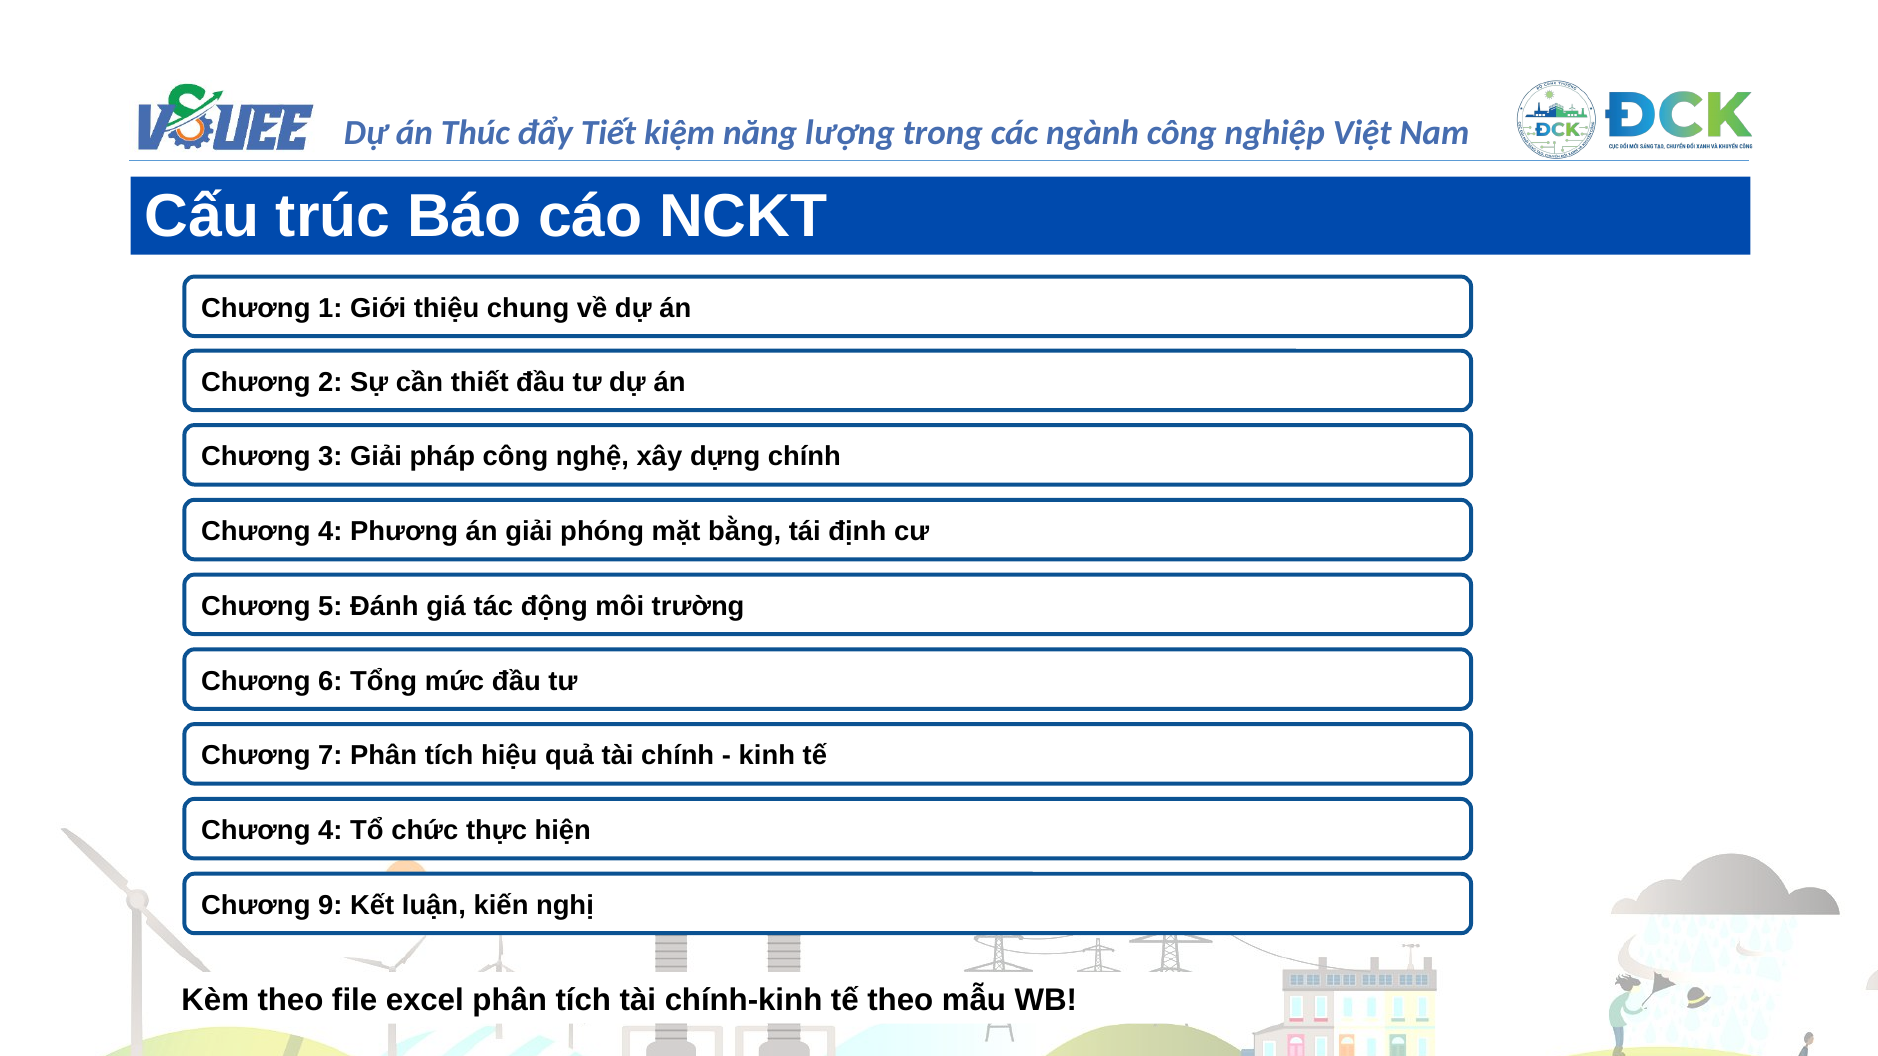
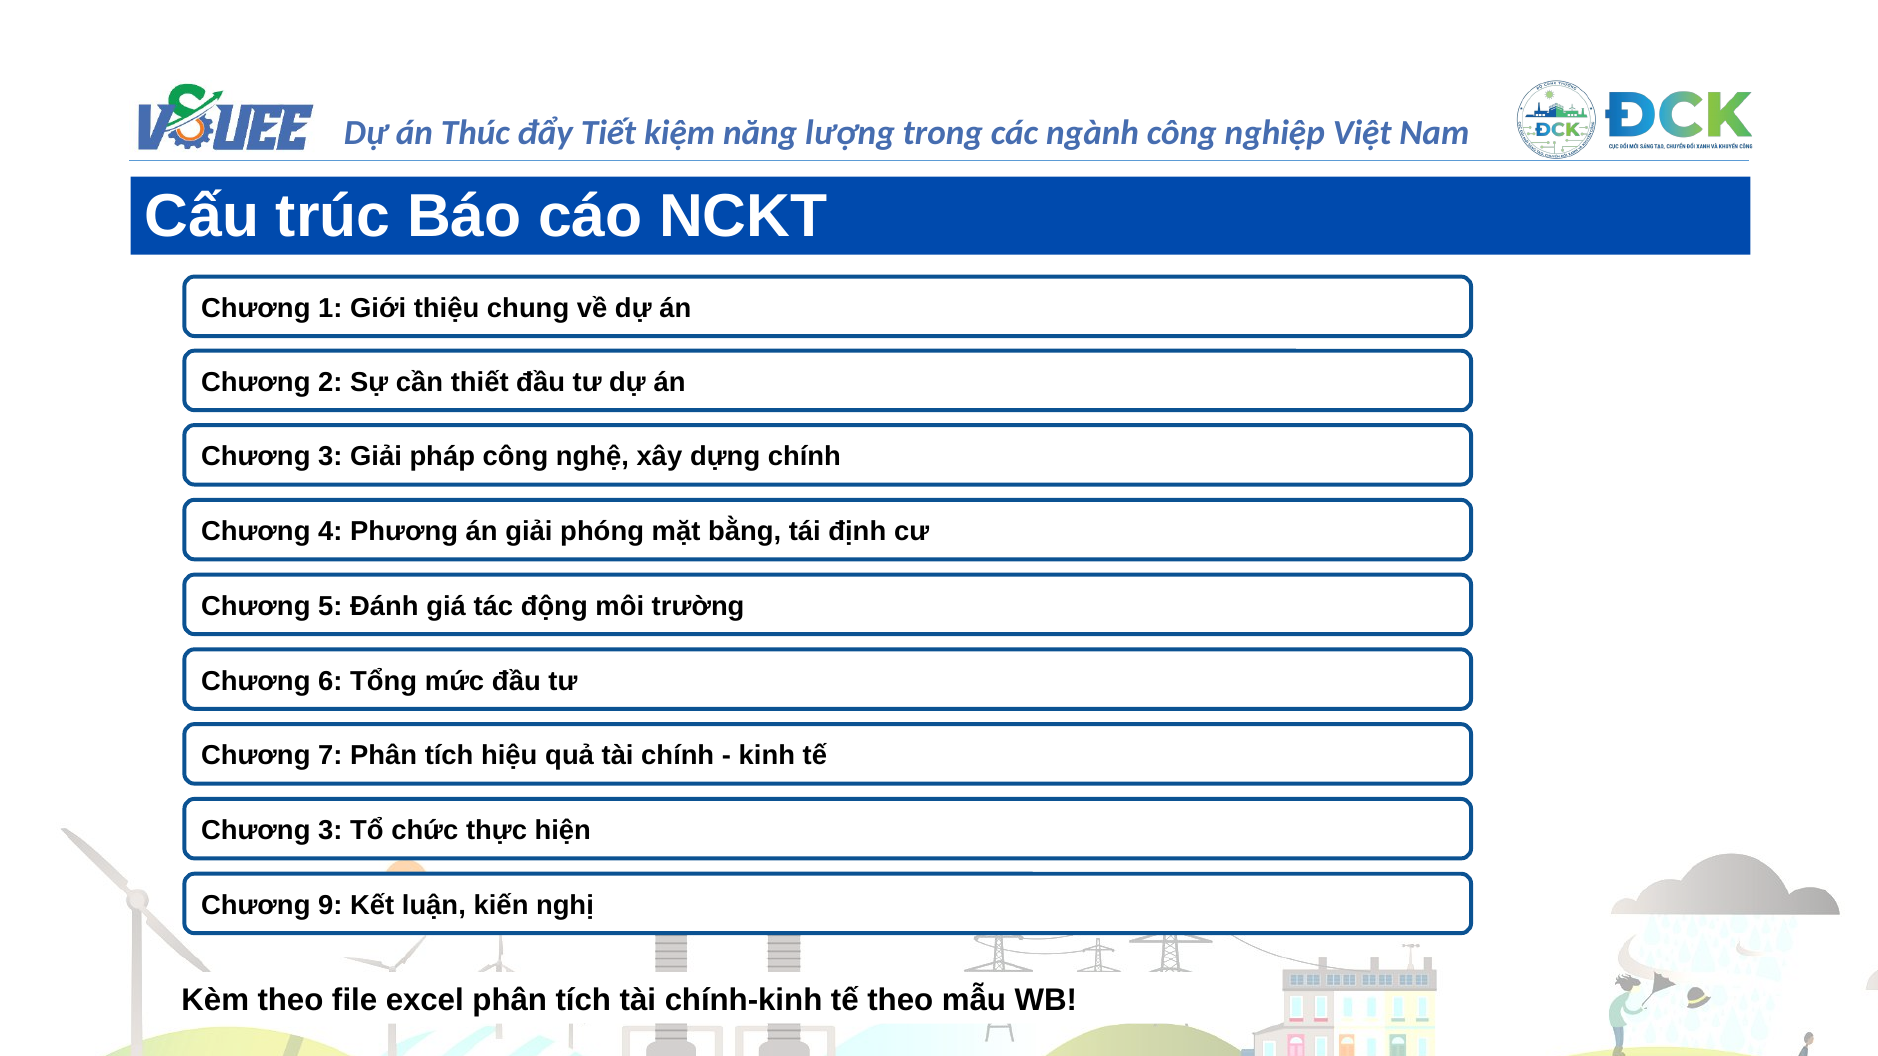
4: 4 -> 3 (330, 831)
